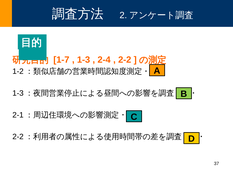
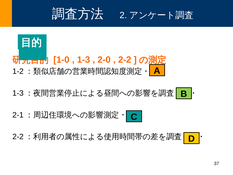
1-7: 1-7 -> 1-0 (61, 60)
2-4: 2-4 -> 2-0 (104, 60)
